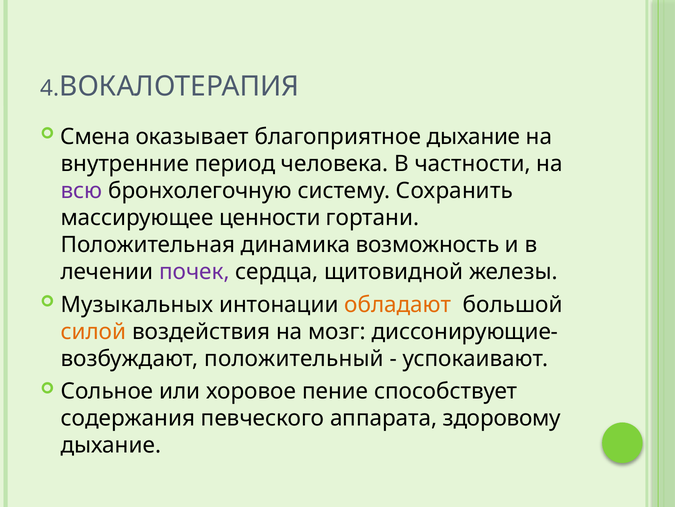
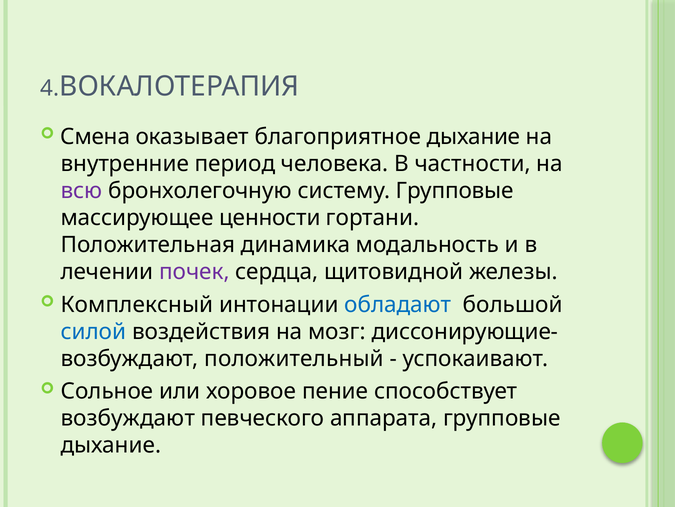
систему Сохранить: Сохранить -> Групповые (455, 191)
возможность: возможность -> модальность (427, 245)
Музыкальных: Музыкальных -> Комплексный (137, 304)
обладают colour: orange -> blue (398, 304)
силой colour: orange -> blue (93, 331)
содержания: содержания -> возбуждают (128, 418)
аппарата здоровому: здоровому -> групповые (502, 418)
